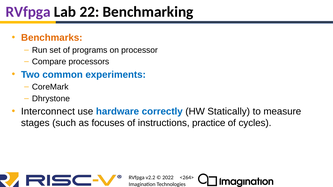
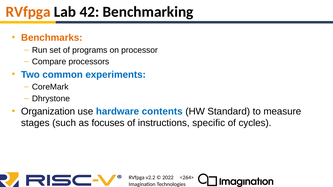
RVfpga colour: purple -> orange (28, 12)
22: 22 -> 42 (89, 12)
Interconnect: Interconnect -> Organization (48, 112)
correctly: correctly -> contents (162, 112)
Statically: Statically -> Standard (229, 112)
practice: practice -> specific (209, 123)
